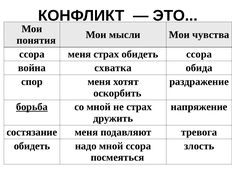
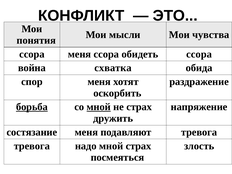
меня страх: страх -> ссора (106, 54)
мной underline: none -> present (99, 107)
обидеть: обидеть -> тревога (32, 146)
мной ссора: ссора -> страх (138, 146)
